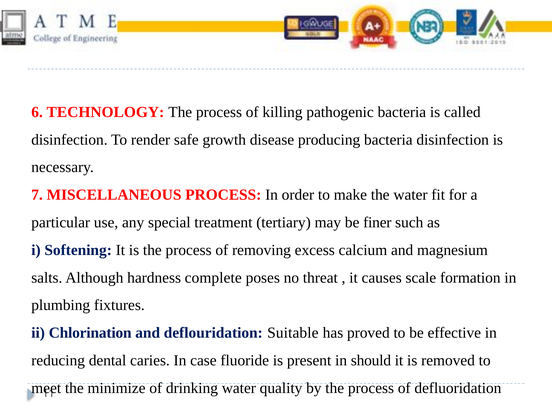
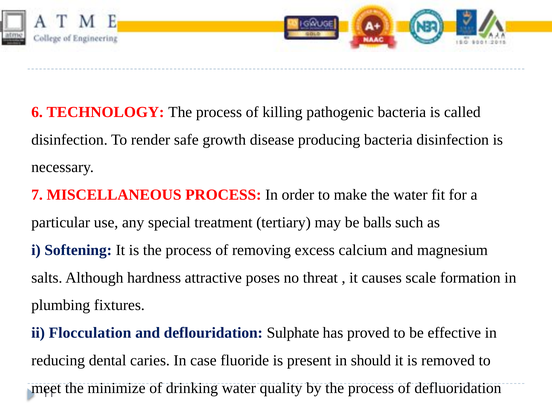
finer: finer -> balls (377, 222)
complete: complete -> attractive (213, 278)
Chlorination: Chlorination -> Flocculation (90, 333)
Suitable: Suitable -> Sulphate (293, 333)
